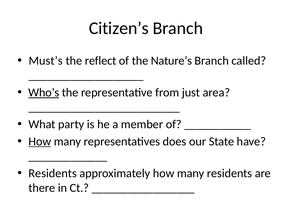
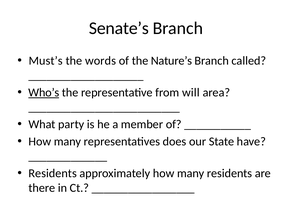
Citizen’s: Citizen’s -> Senate’s (119, 28)
reflect: reflect -> words (100, 61)
just: just -> will (191, 93)
How underline: present -> none (40, 142)
